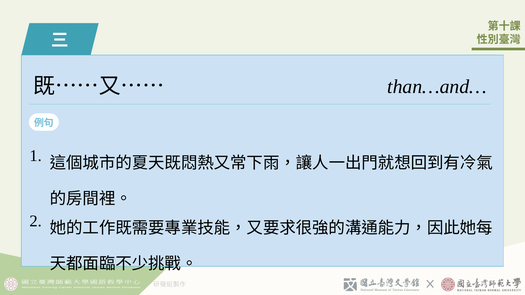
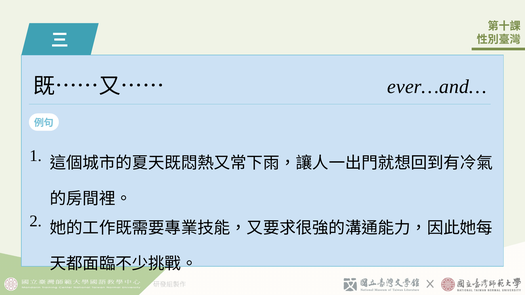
than…and…: than…and… -> ever…and… (437, 87)
